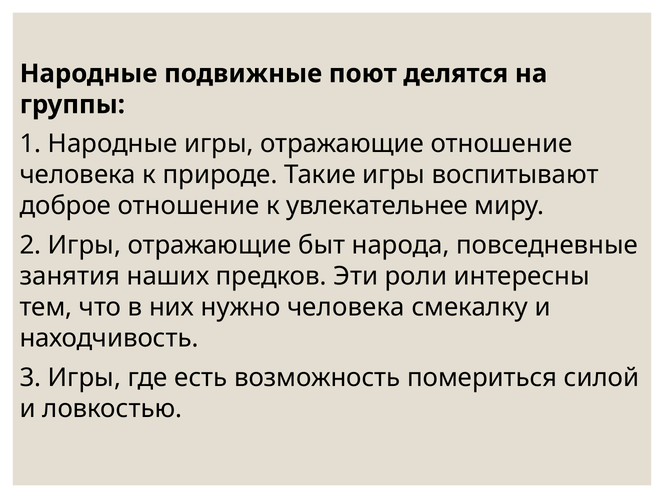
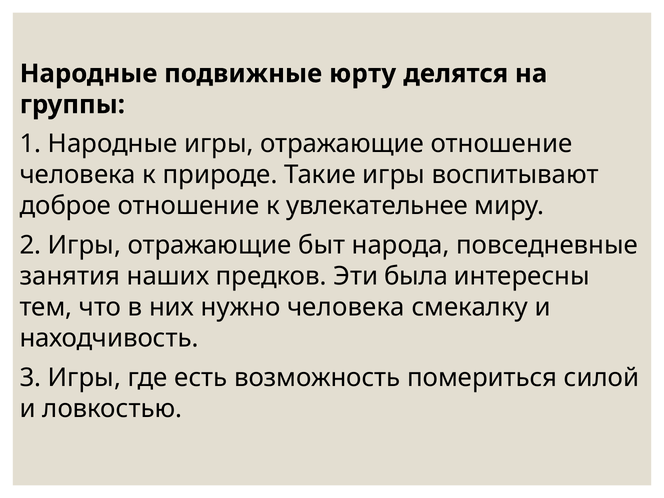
поют: поют -> юрту (363, 74)
роли: роли -> была (416, 276)
